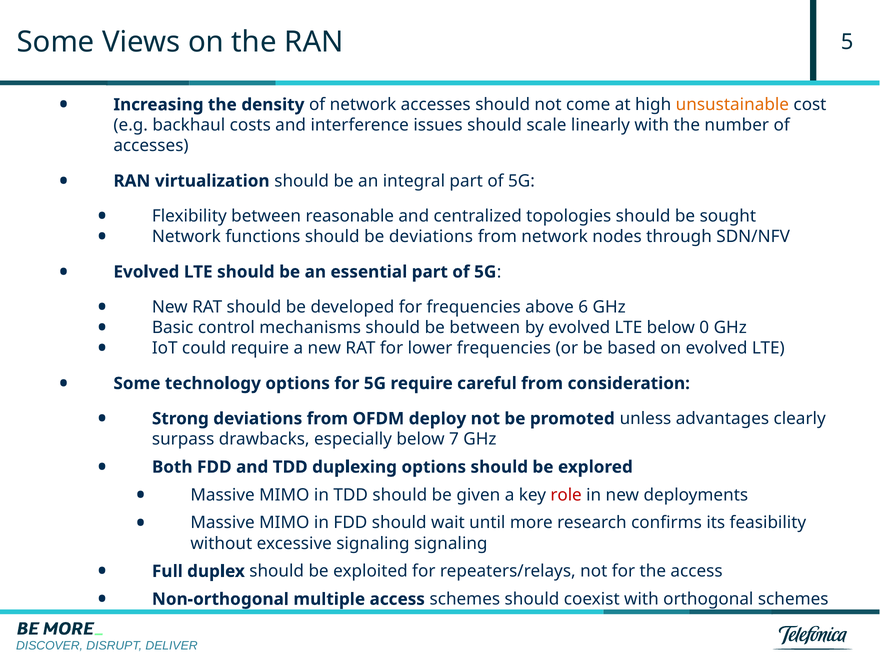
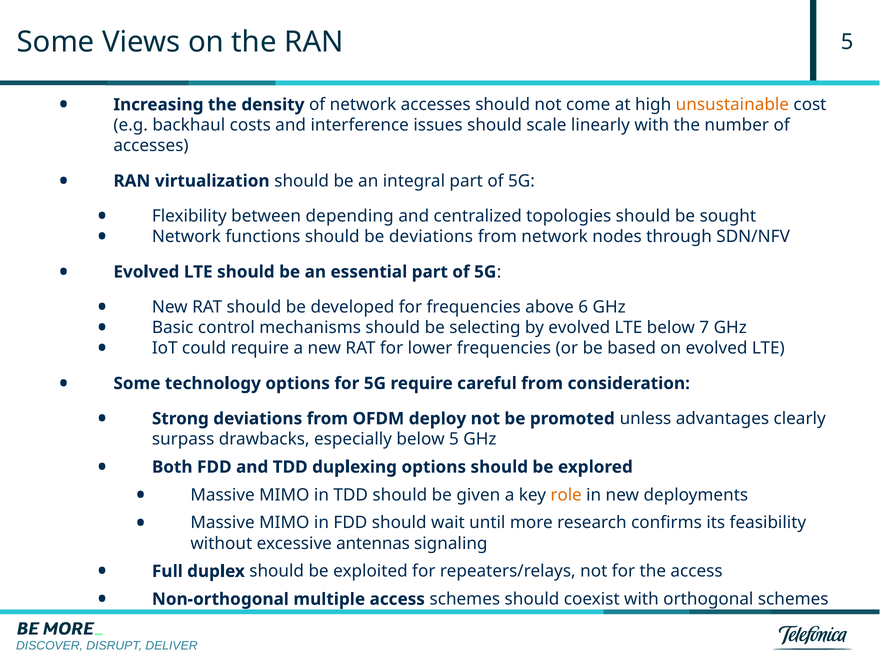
reasonable: reasonable -> depending (350, 216)
be between: between -> selecting (485, 328)
0: 0 -> 7 (704, 328)
below 7: 7 -> 5 (454, 439)
role colour: red -> orange (566, 495)
excessive signaling: signaling -> antennas (373, 543)
